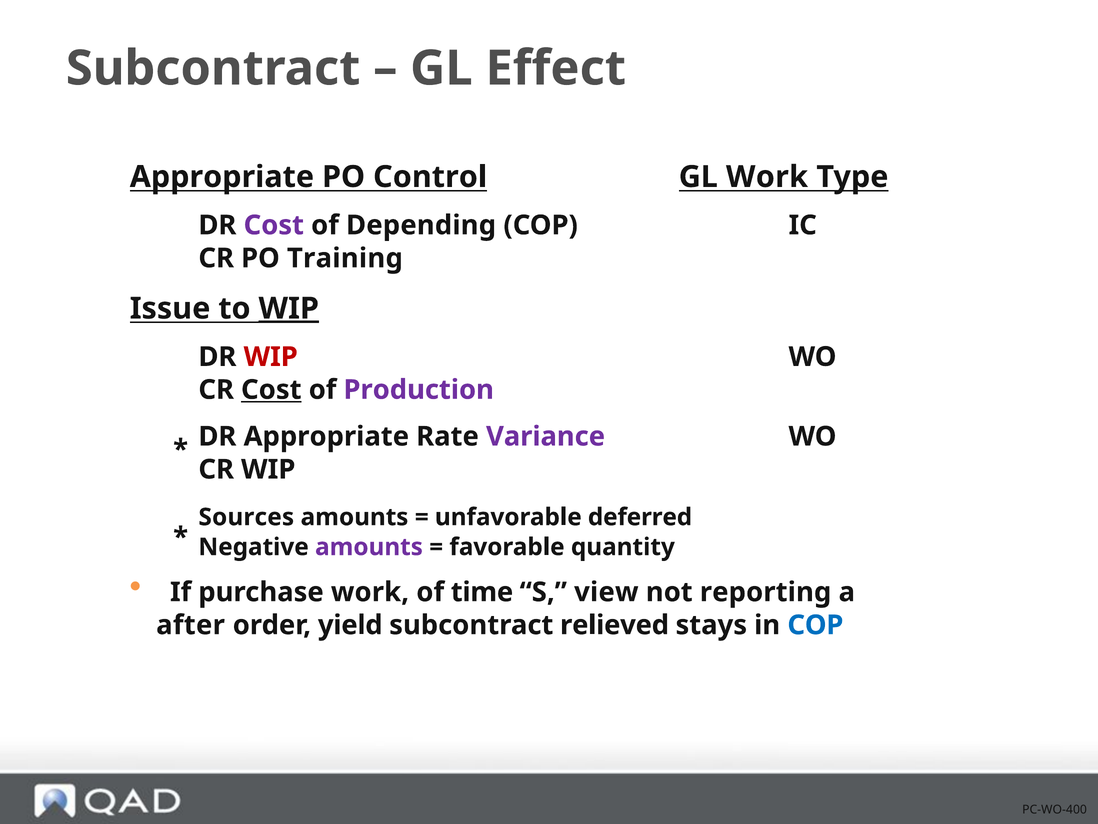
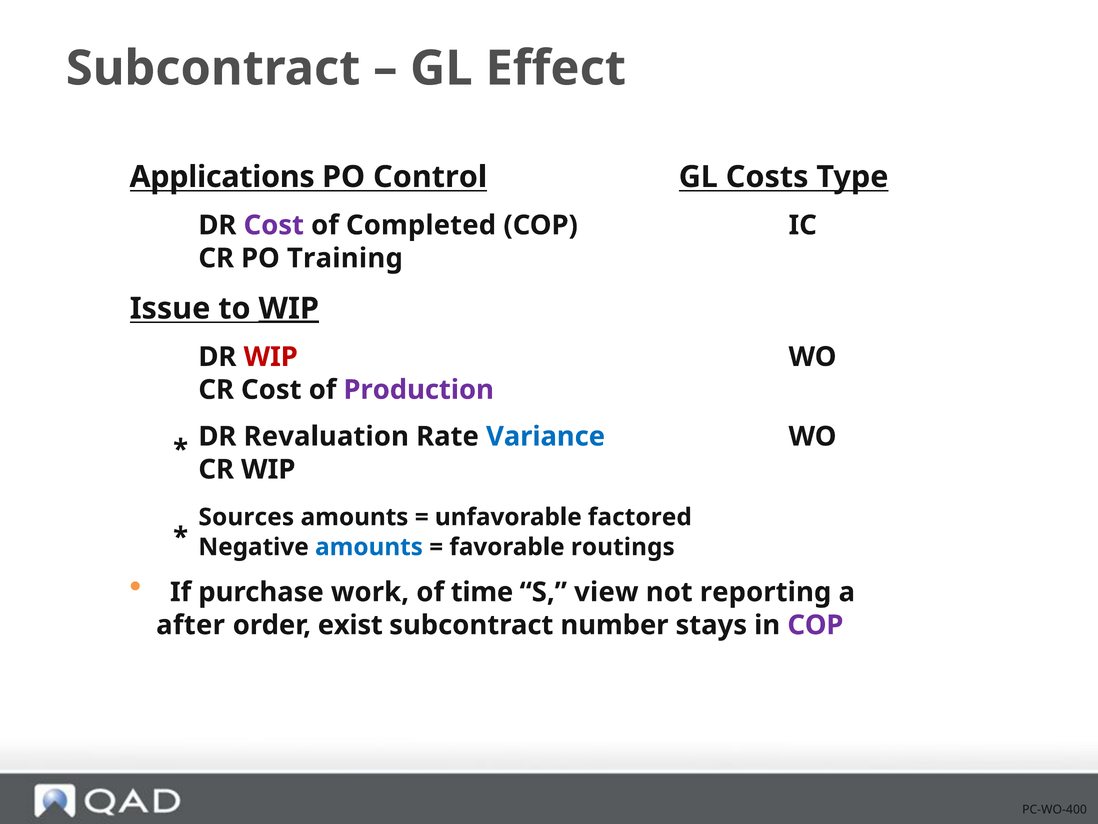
Appropriate: Appropriate -> Applications (222, 177)
GL Work: Work -> Costs (767, 177)
Depending: Depending -> Completed (421, 225)
Cost underline: present -> none (271, 390)
DR Appropriate: Appropriate -> Revaluation (326, 436)
Variance colour: purple -> blue (546, 436)
deferred: deferred -> factored (640, 517)
amounts colour: purple -> blue (369, 547)
quantity: quantity -> routings (623, 547)
yield: yield -> exist (350, 625)
relieved: relieved -> number (614, 625)
COP colour: blue -> purple (815, 625)
